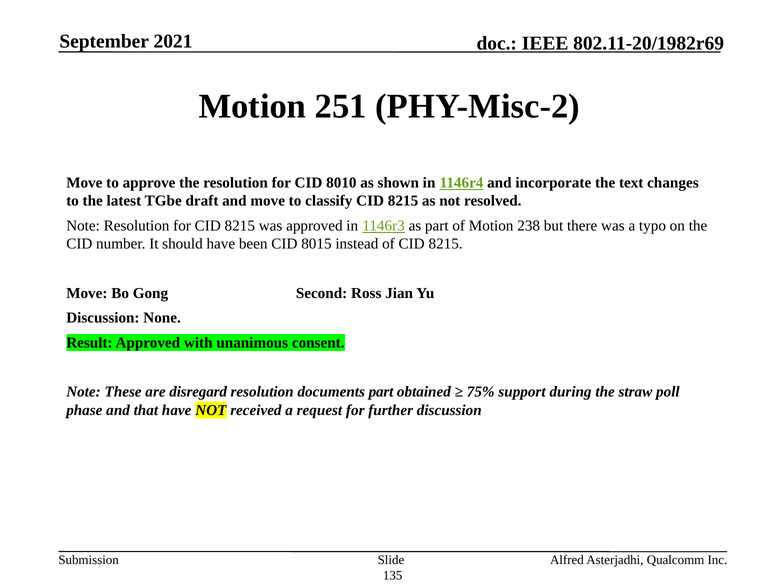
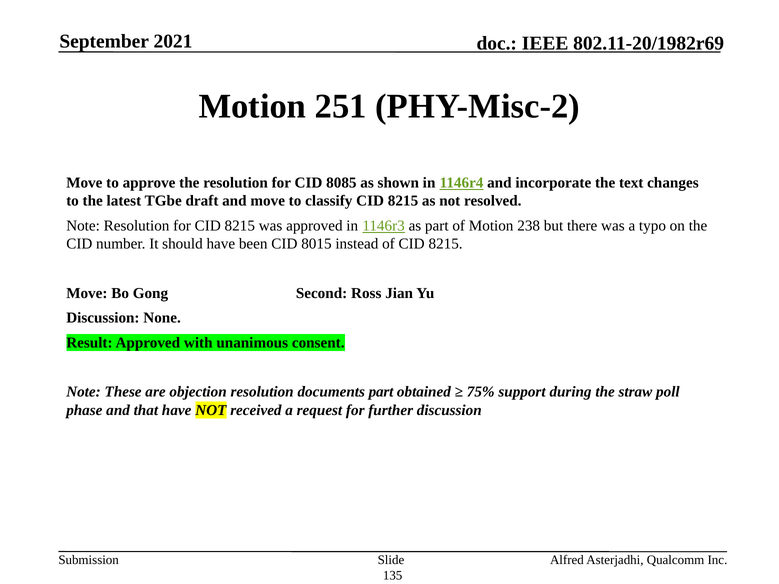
8010: 8010 -> 8085 (341, 183)
disregard: disregard -> objection (198, 392)
